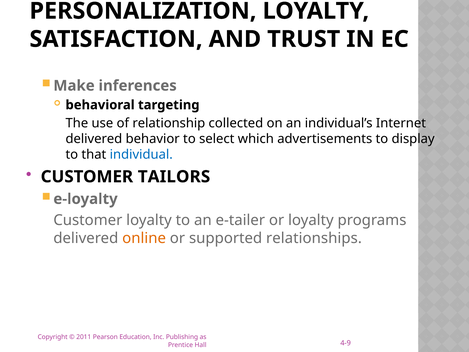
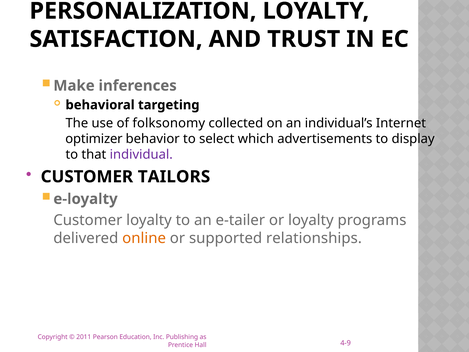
relationship: relationship -> folksonomy (169, 123)
delivered: delivered -> optimizer (94, 139)
individual colour: blue -> purple (141, 154)
